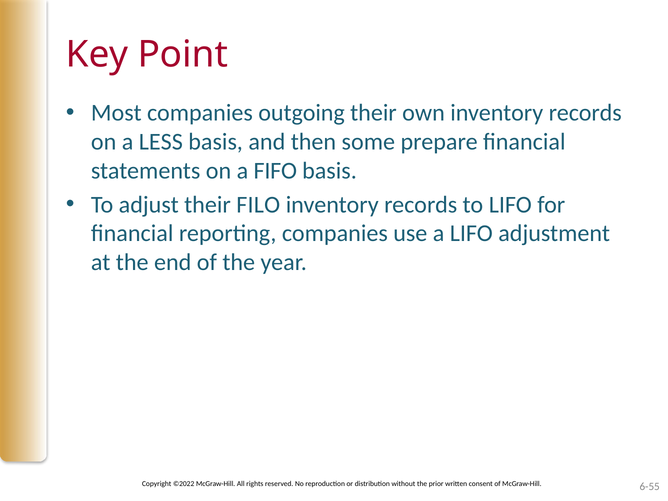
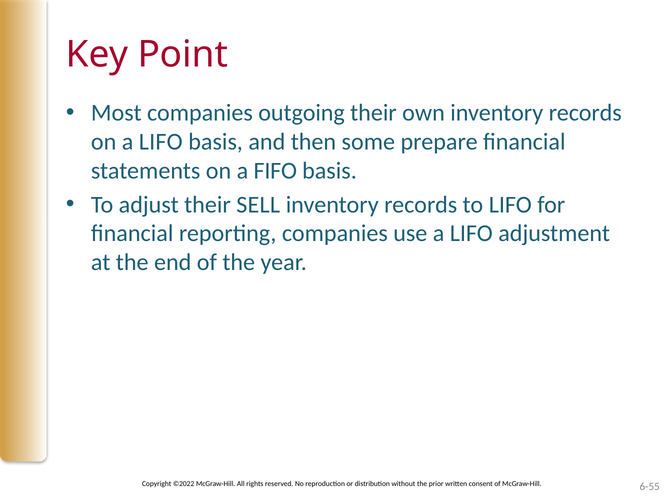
on a LESS: LESS -> LIFO (161, 142)
FILO: FILO -> SELL (258, 205)
